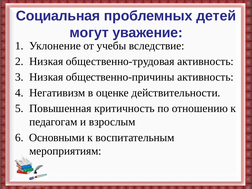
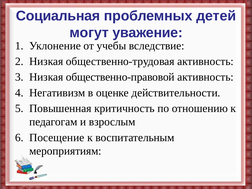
общественно-причины: общественно-причины -> общественно-правовой (120, 77)
Основными: Основными -> Посещение (57, 138)
